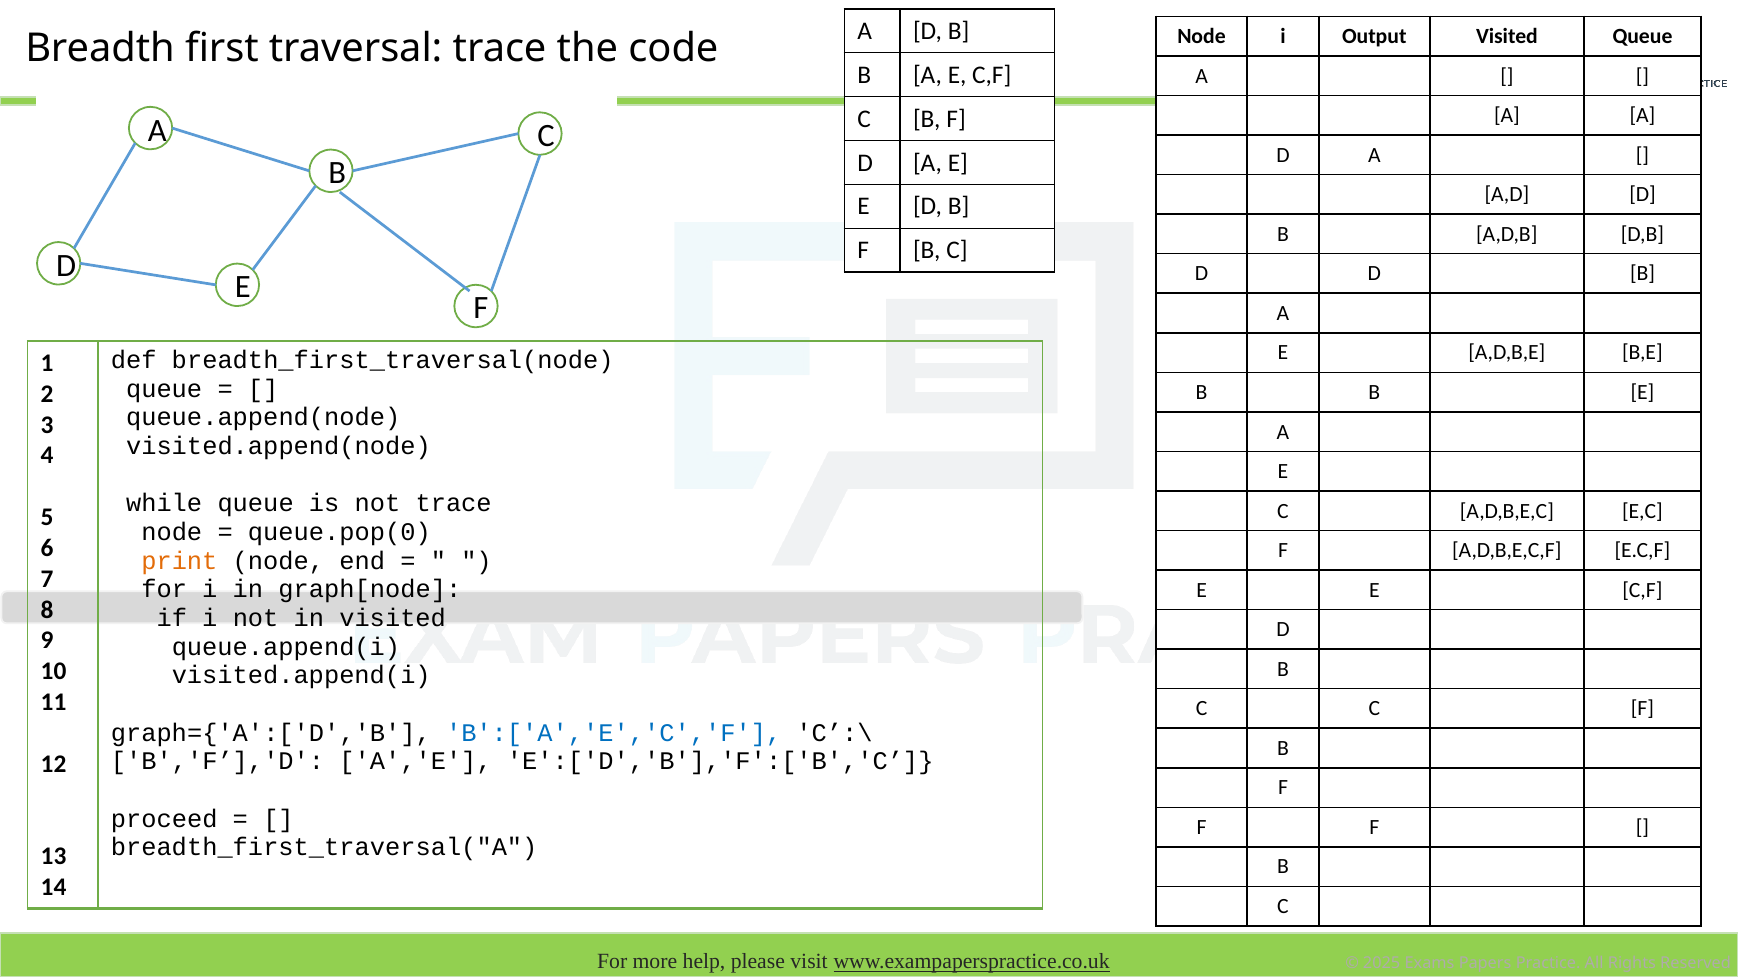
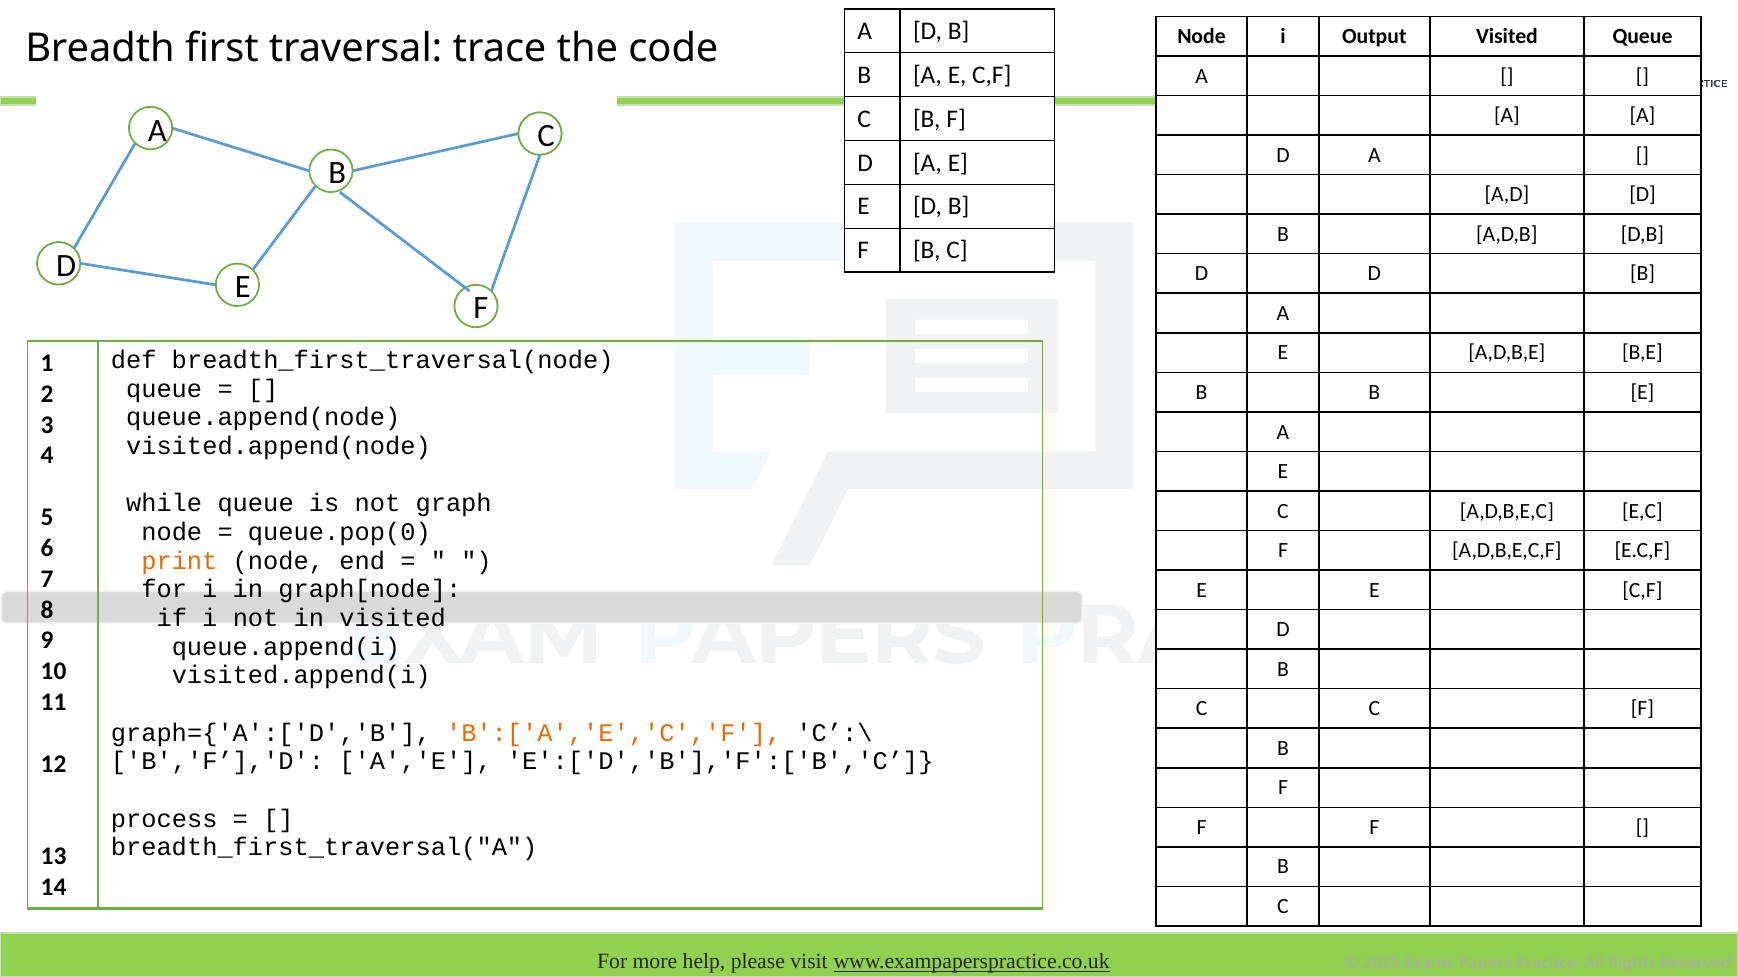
not trace: trace -> graph (454, 504)
B':['A','E','C','F colour: blue -> orange (614, 733)
proceed: proceed -> process (164, 819)
